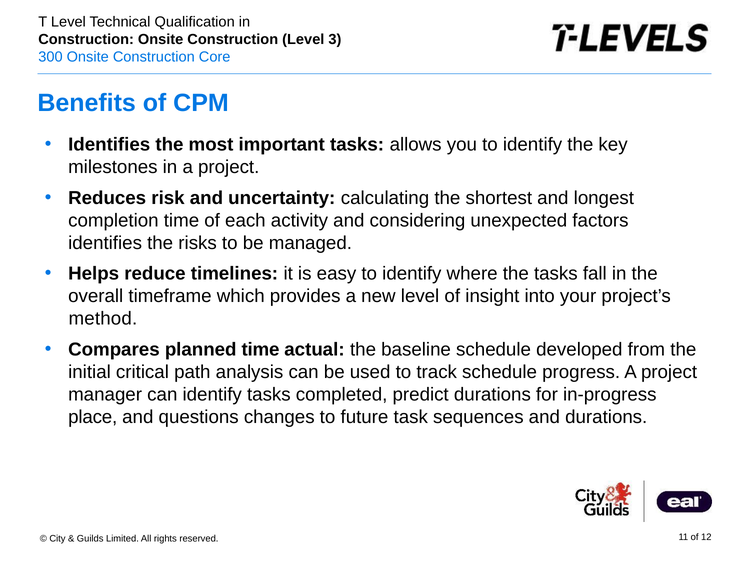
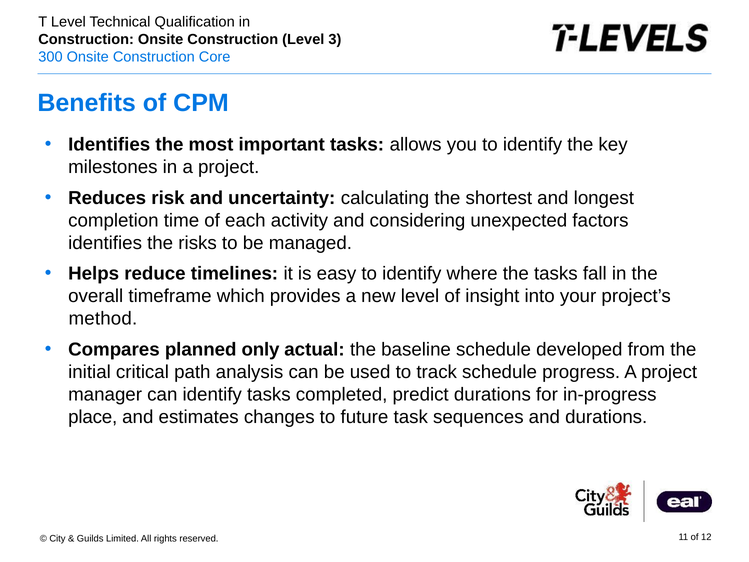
planned time: time -> only (261, 349)
questions: questions -> estimates (199, 417)
